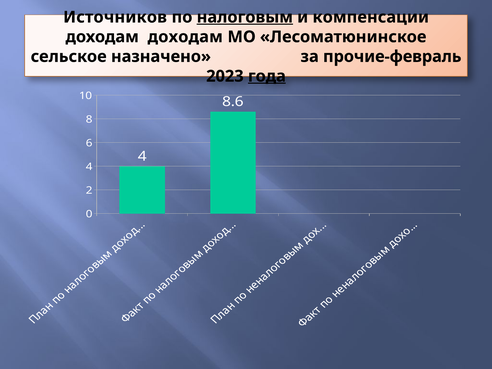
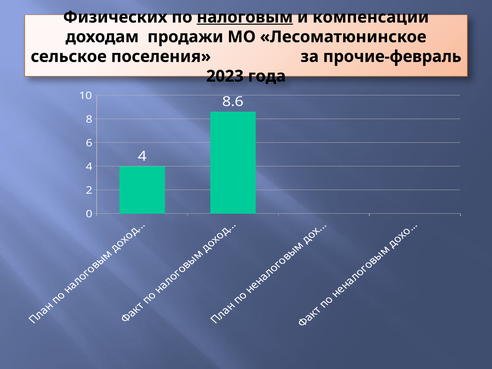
Источников: Источников -> Физических (115, 17)
доходам доходам: доходам -> продажи (185, 37)
назначено: назначено -> поселения (161, 57)
года underline: present -> none (267, 76)
